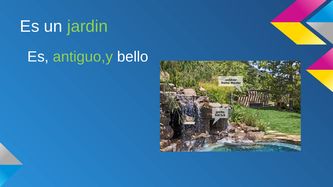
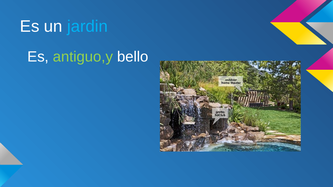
jardin colour: light green -> light blue (87, 27)
